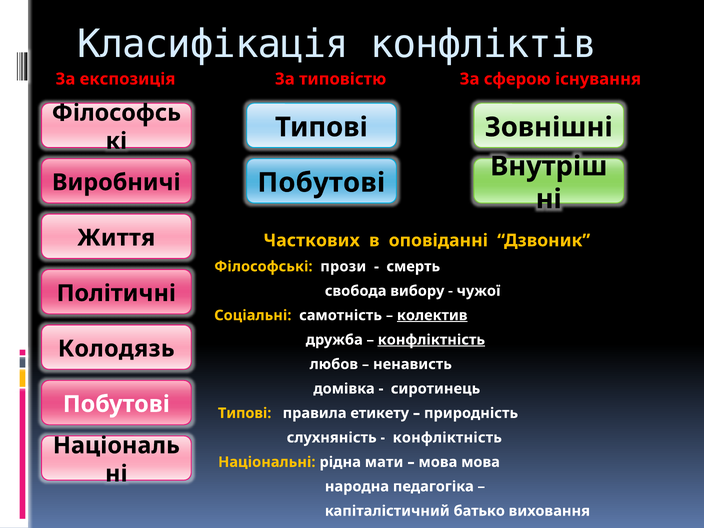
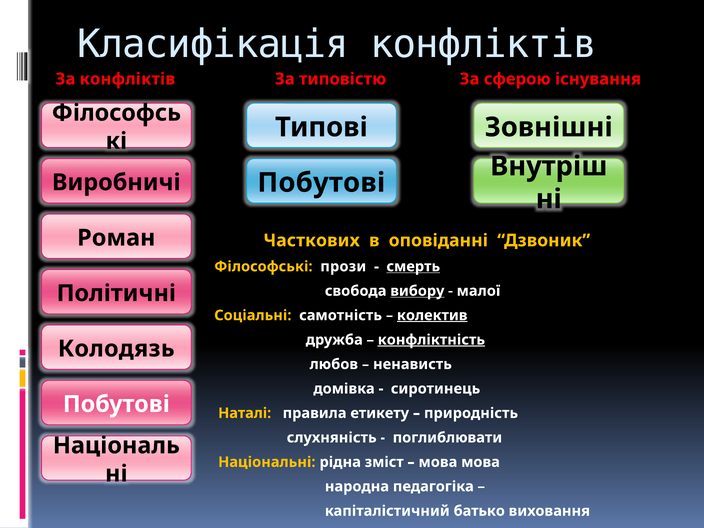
За експозиція: експозиція -> конфліктів (127, 79)
Життя: Життя -> Роман (116, 238)
смерть underline: none -> present (413, 266)
вибору underline: none -> present (417, 291)
чужої: чужої -> малої (478, 291)
Типові: Типові -> Наталі (245, 413)
конфліктність: конфліктність -> поглиблювати (447, 438)
мати: мати -> зміст (384, 462)
